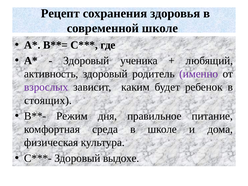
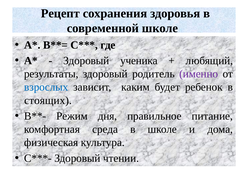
активность: активность -> результаты (51, 74)
взрослых colour: purple -> blue (46, 87)
выдохе: выдохе -> чтении (121, 158)
